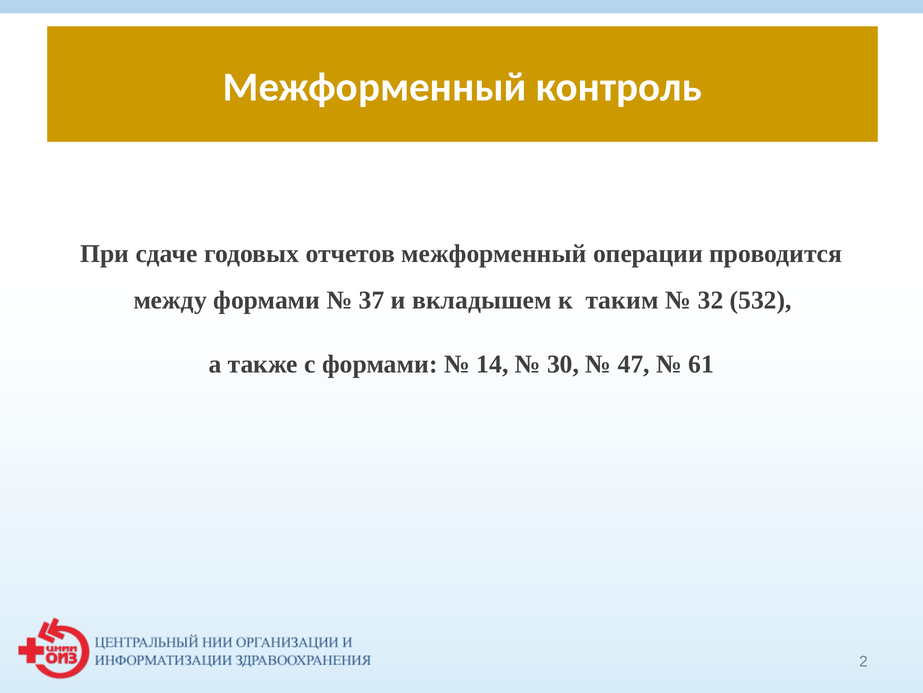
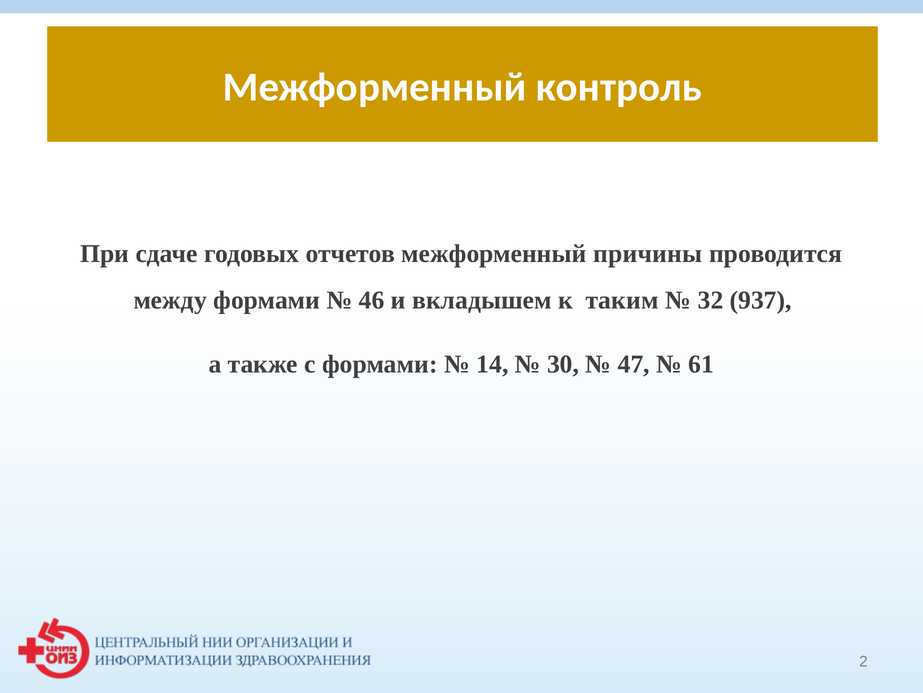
операции: операции -> причины (648, 254)
37: 37 -> 46 (372, 300)
532: 532 -> 937 (761, 300)
